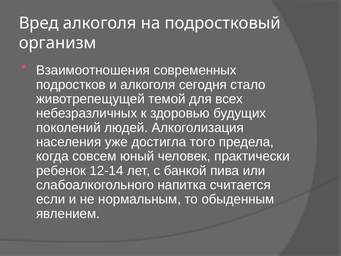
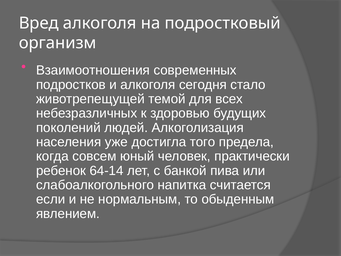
12-14: 12-14 -> 64-14 (107, 171)
